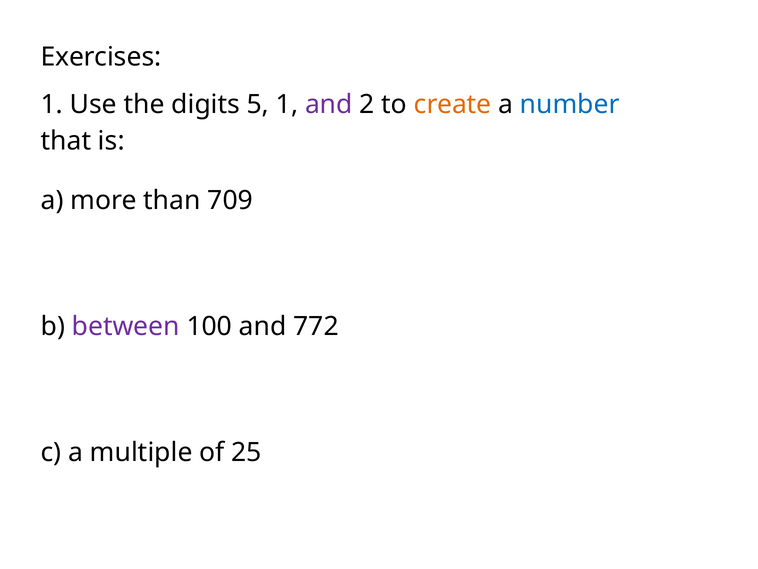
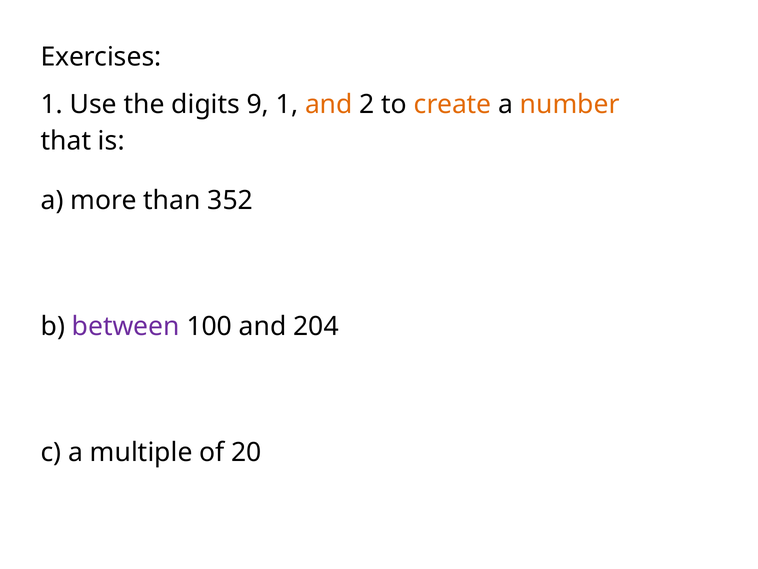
5: 5 -> 9 (258, 105)
and colour: purple -> orange (329, 105)
number colour: blue -> orange (570, 105)
709: 709 -> 352 (230, 200)
772: 772 -> 204 (316, 326)
25: 25 -> 20 (246, 452)
